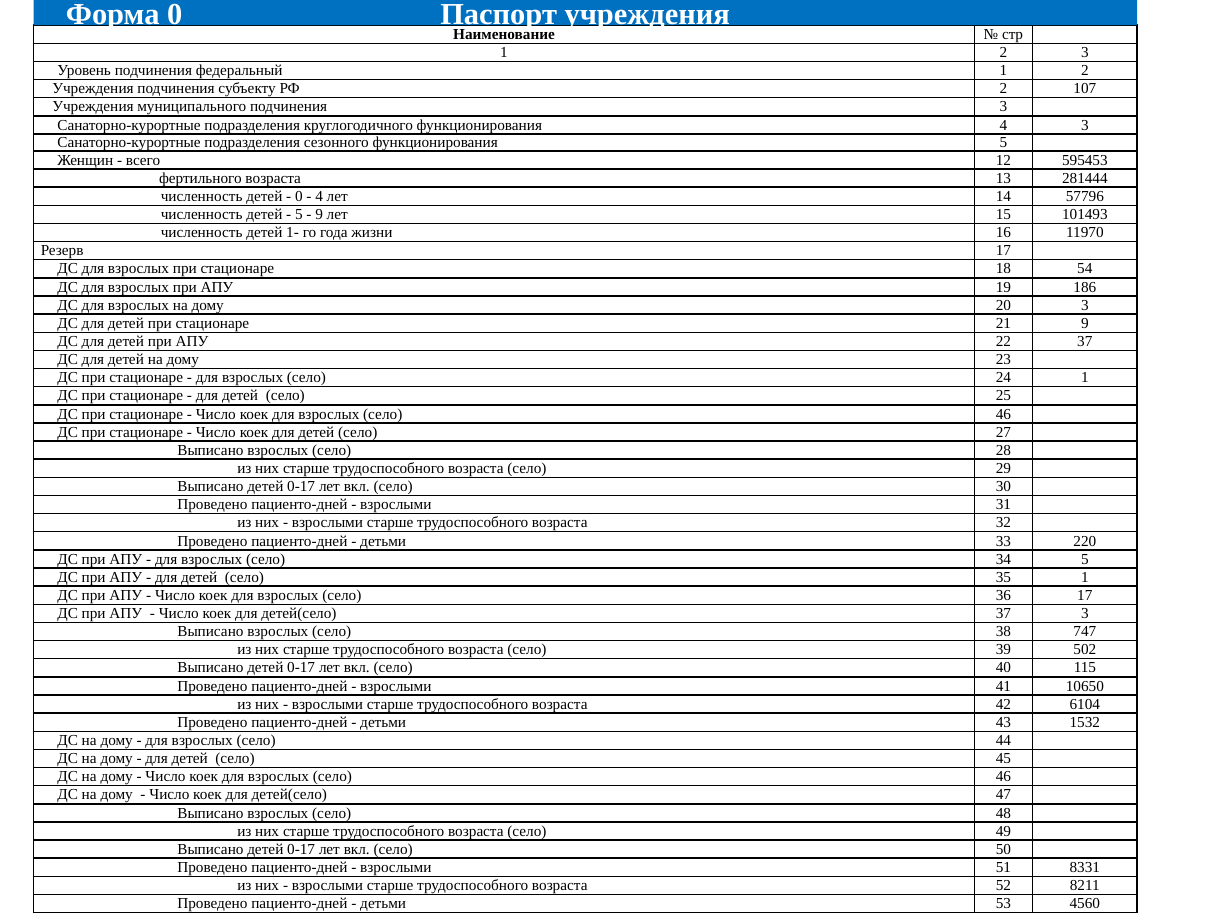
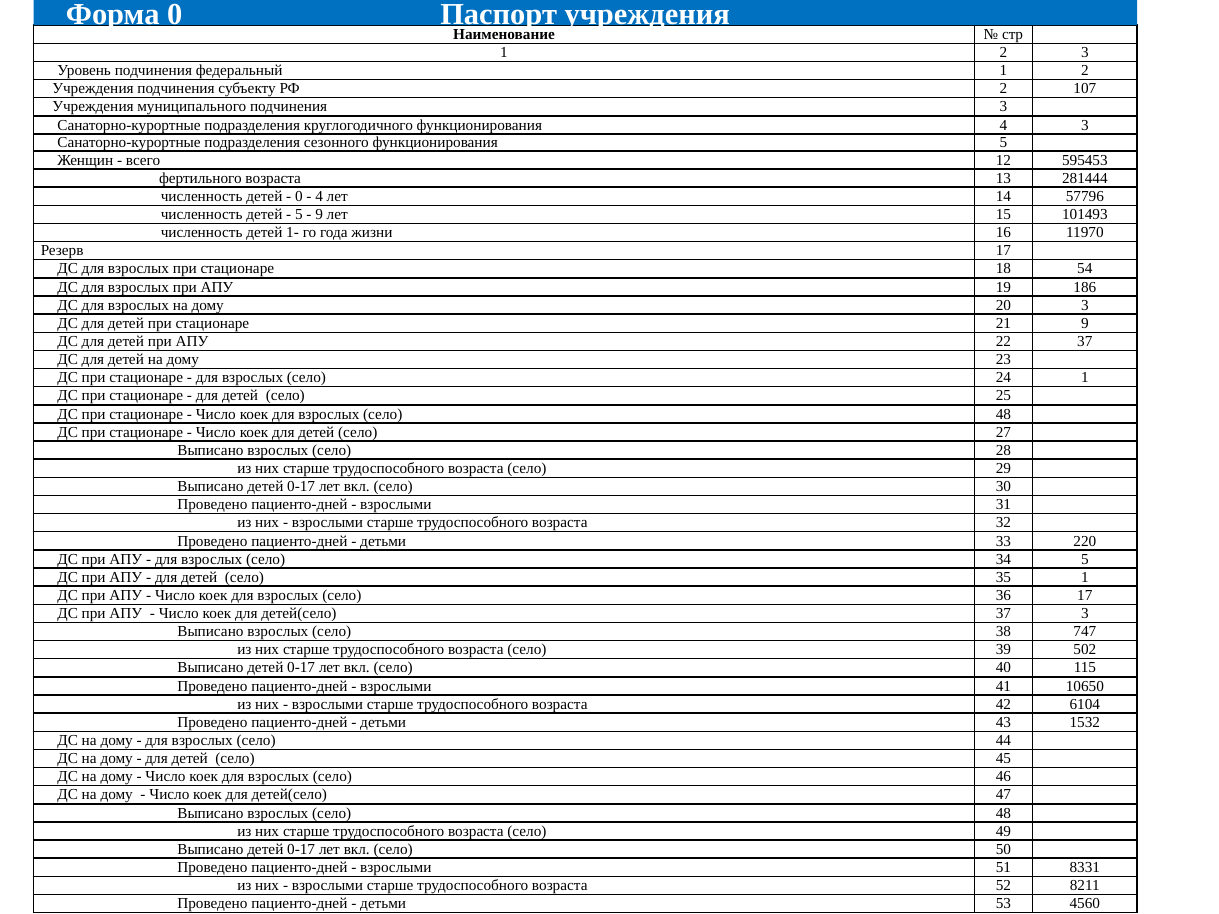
46: 46 -> 48 (1003, 414)
